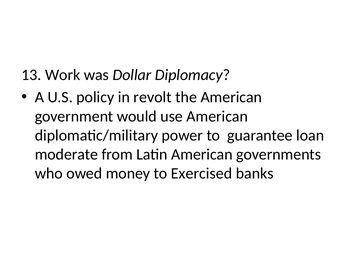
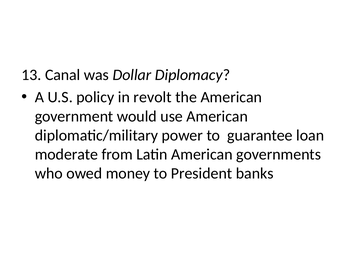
Work: Work -> Canal (63, 75)
Exercised: Exercised -> President (202, 173)
